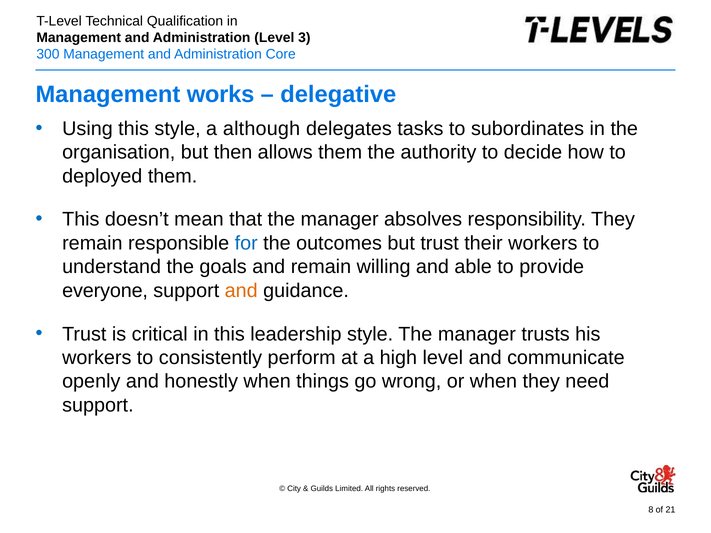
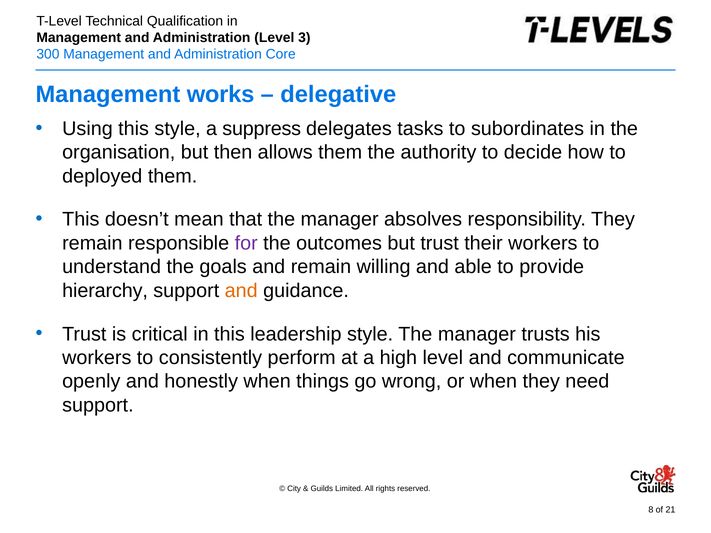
although: although -> suppress (262, 129)
for colour: blue -> purple (246, 243)
everyone: everyone -> hierarchy (105, 291)
